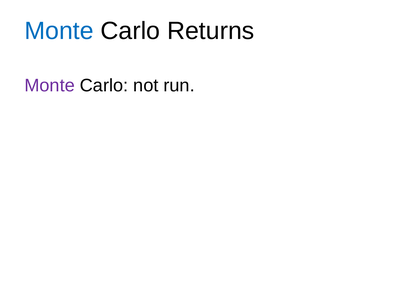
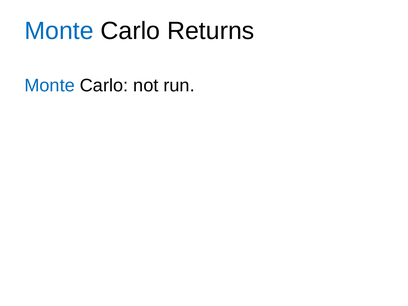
Monte colour: purple -> blue (50, 86)
